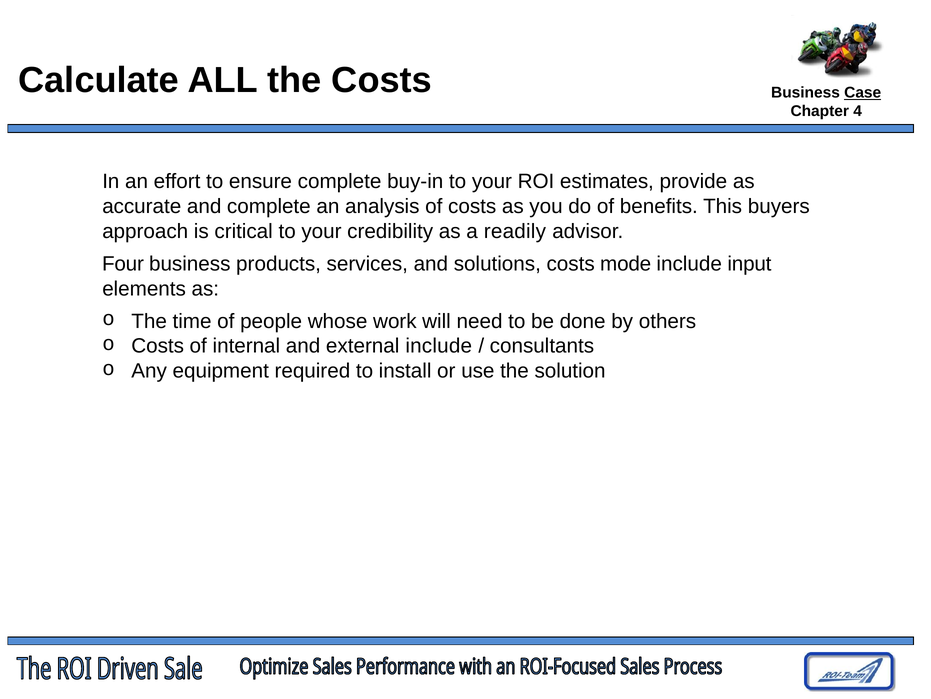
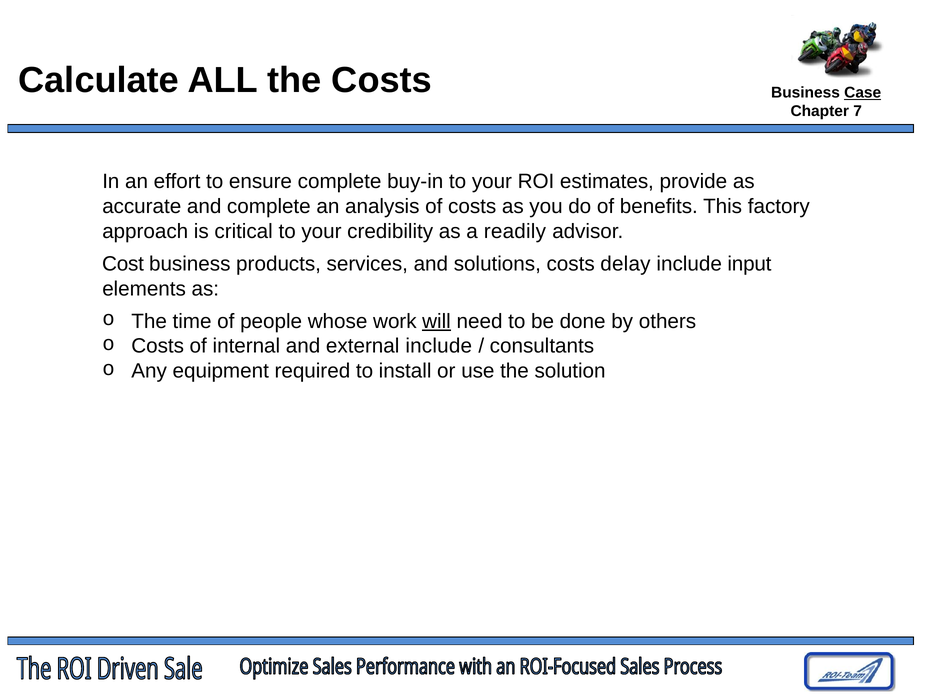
4: 4 -> 7 (858, 111)
buyers: buyers -> factory (779, 206)
Four: Four -> Cost (123, 264)
mode: mode -> delay (625, 264)
will underline: none -> present (437, 321)
